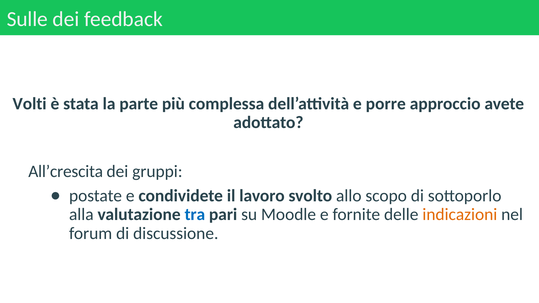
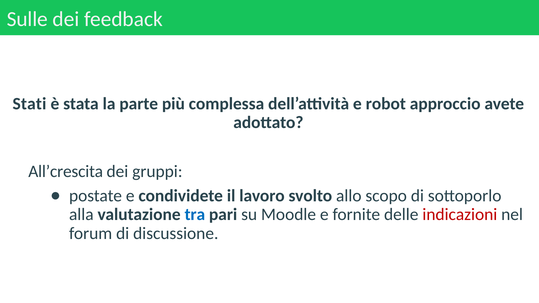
Volti: Volti -> Stati (29, 104)
porre: porre -> robot (386, 104)
indicazioni colour: orange -> red (460, 215)
